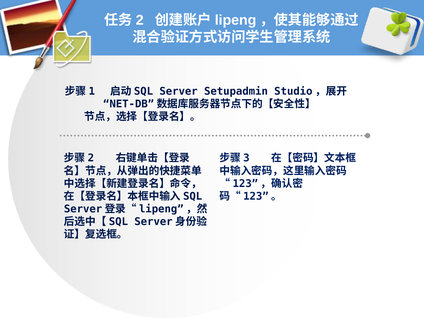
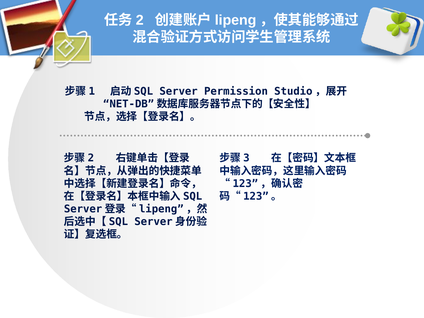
Setupadmin: Setupadmin -> Permission (236, 91)
